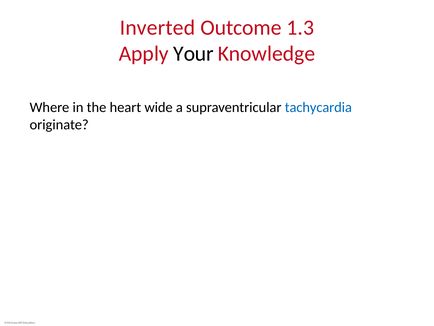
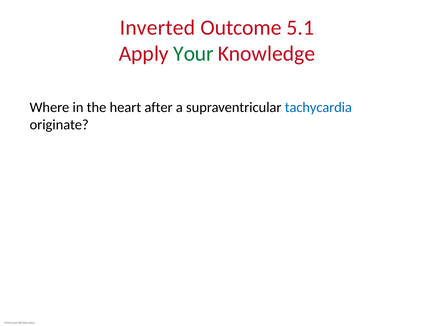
1.3: 1.3 -> 5.1 (300, 28)
Your colour: black -> green (193, 54)
wide: wide -> after (159, 107)
